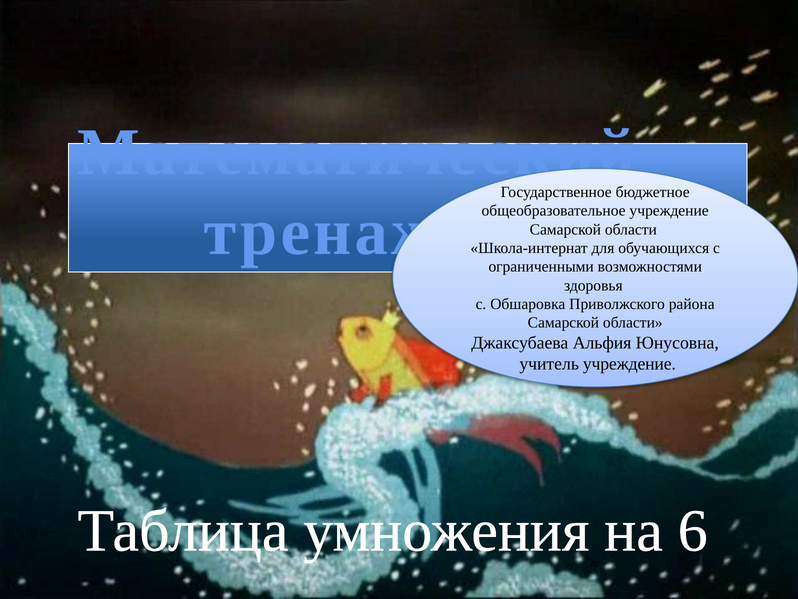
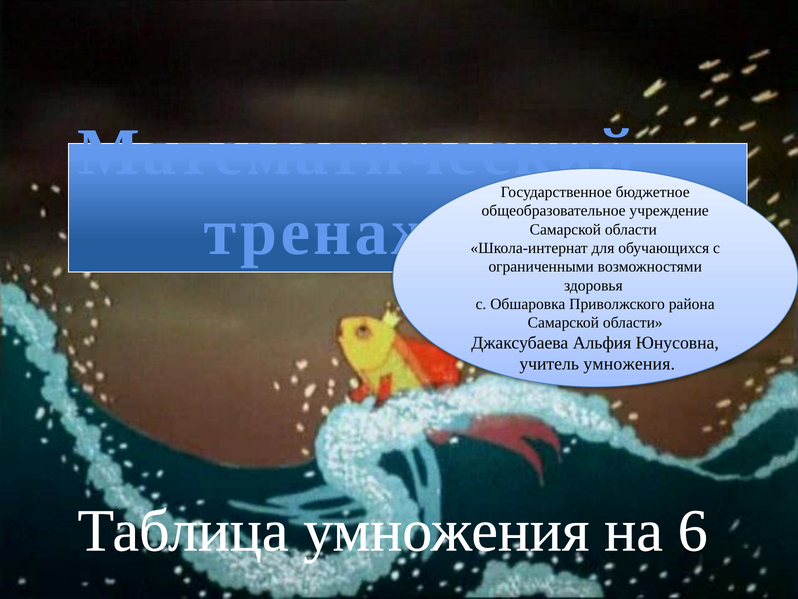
учитель учреждение: учреждение -> умножения (629, 364)
